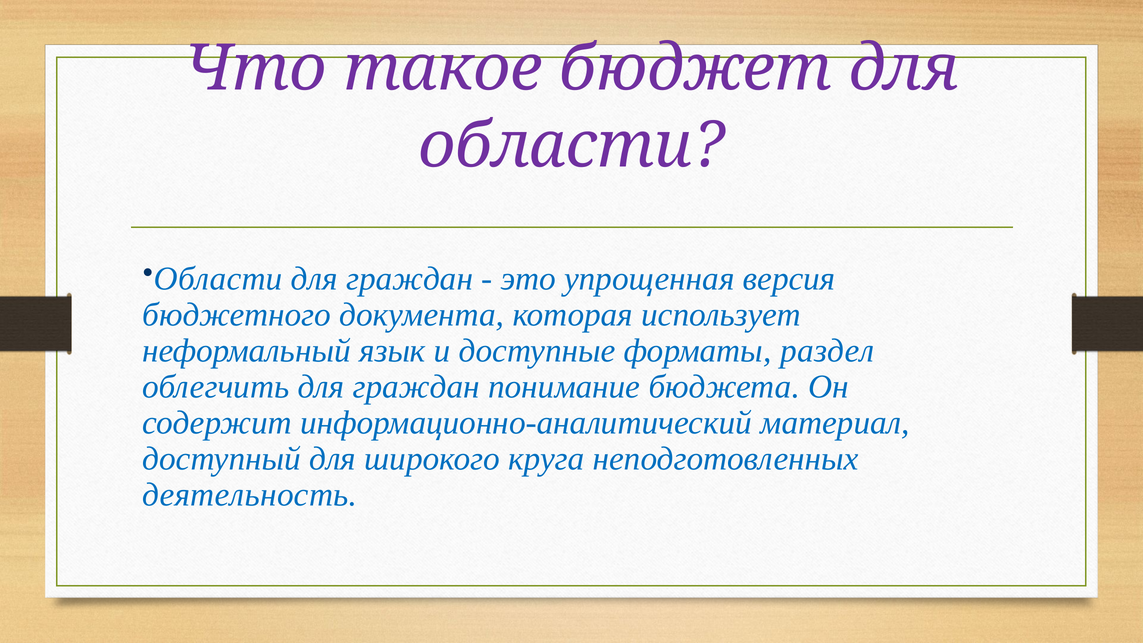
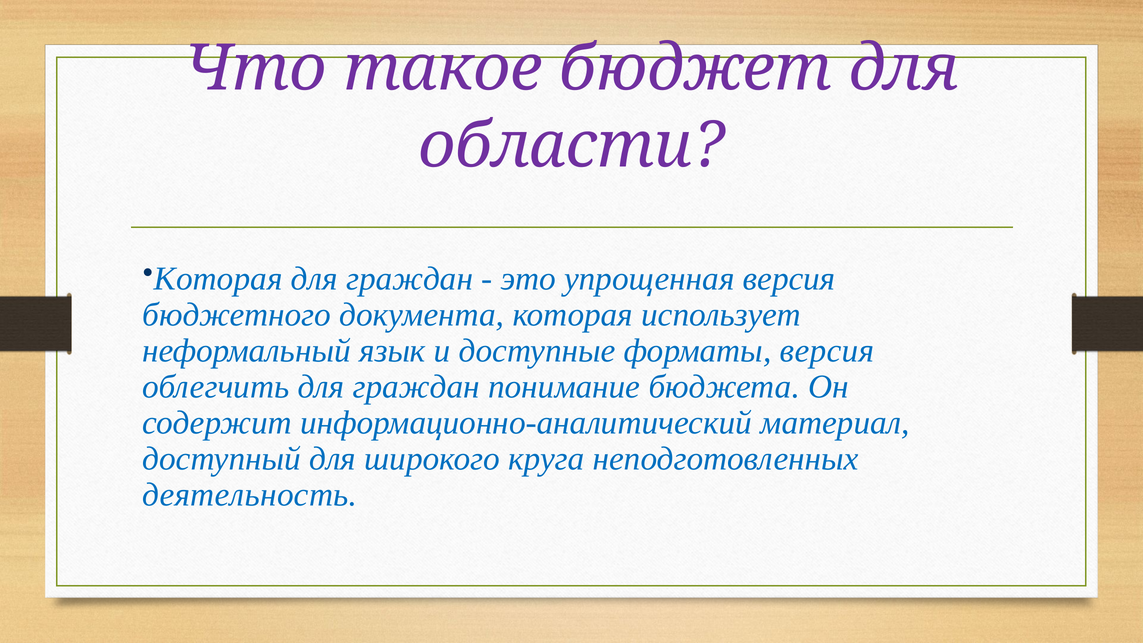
Области: Области -> Которая (218, 279)
форматы раздел: раздел -> версия (827, 351)
